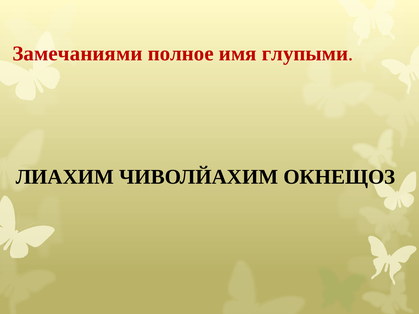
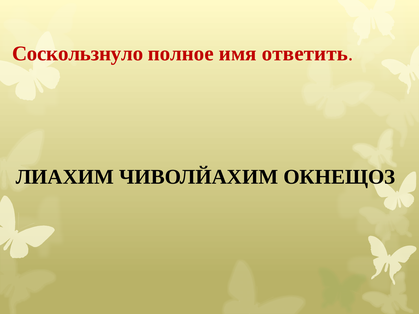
Замечаниями: Замечаниями -> Соскользнуло (78, 54)
глупыми: глупыми -> ответить (305, 54)
